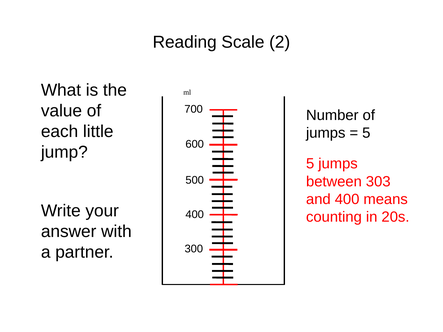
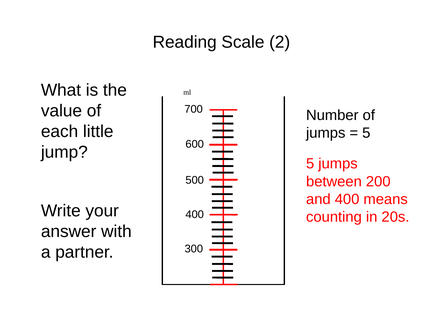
303: 303 -> 200 (378, 182)
